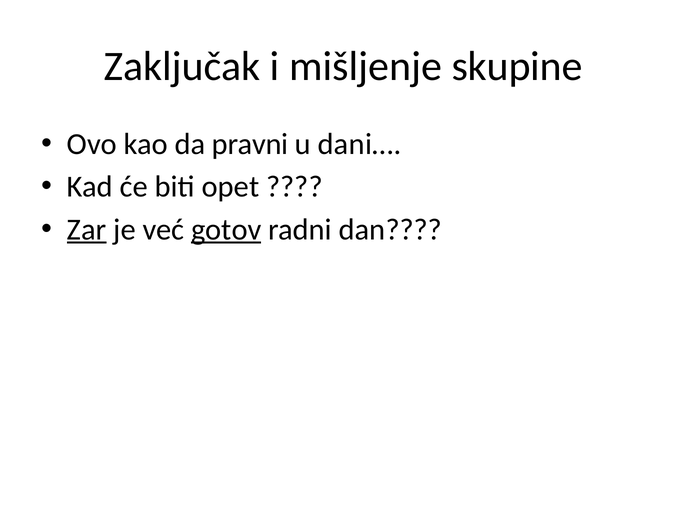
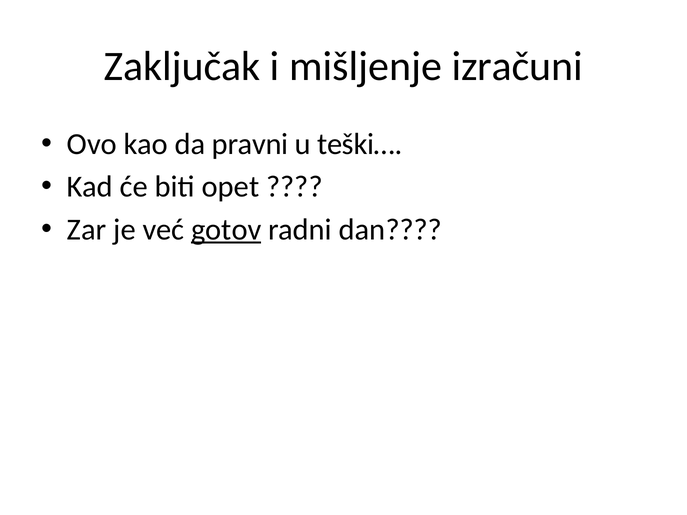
skupine: skupine -> izračuni (517, 67)
dani…: dani… -> teški… (360, 144)
Zar underline: present -> none (87, 230)
